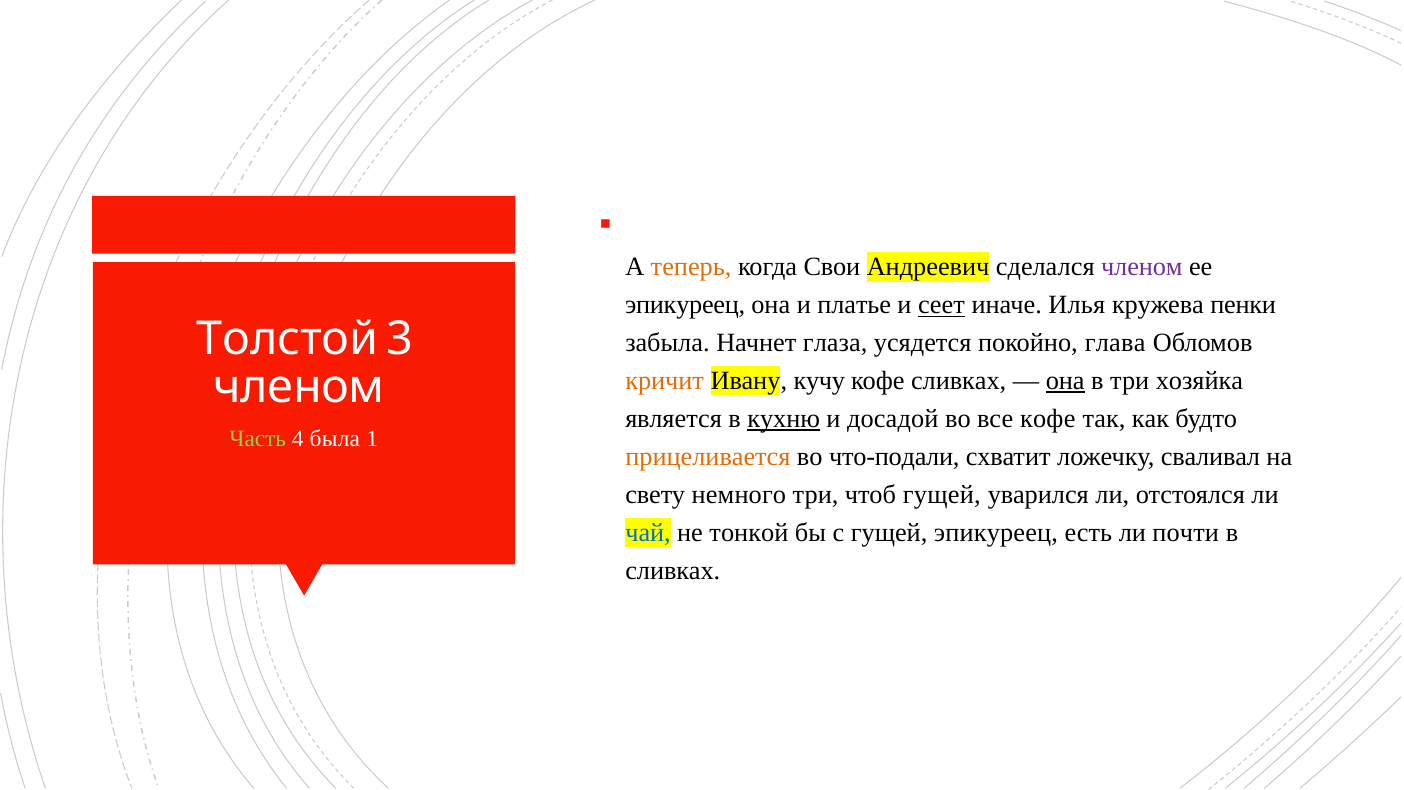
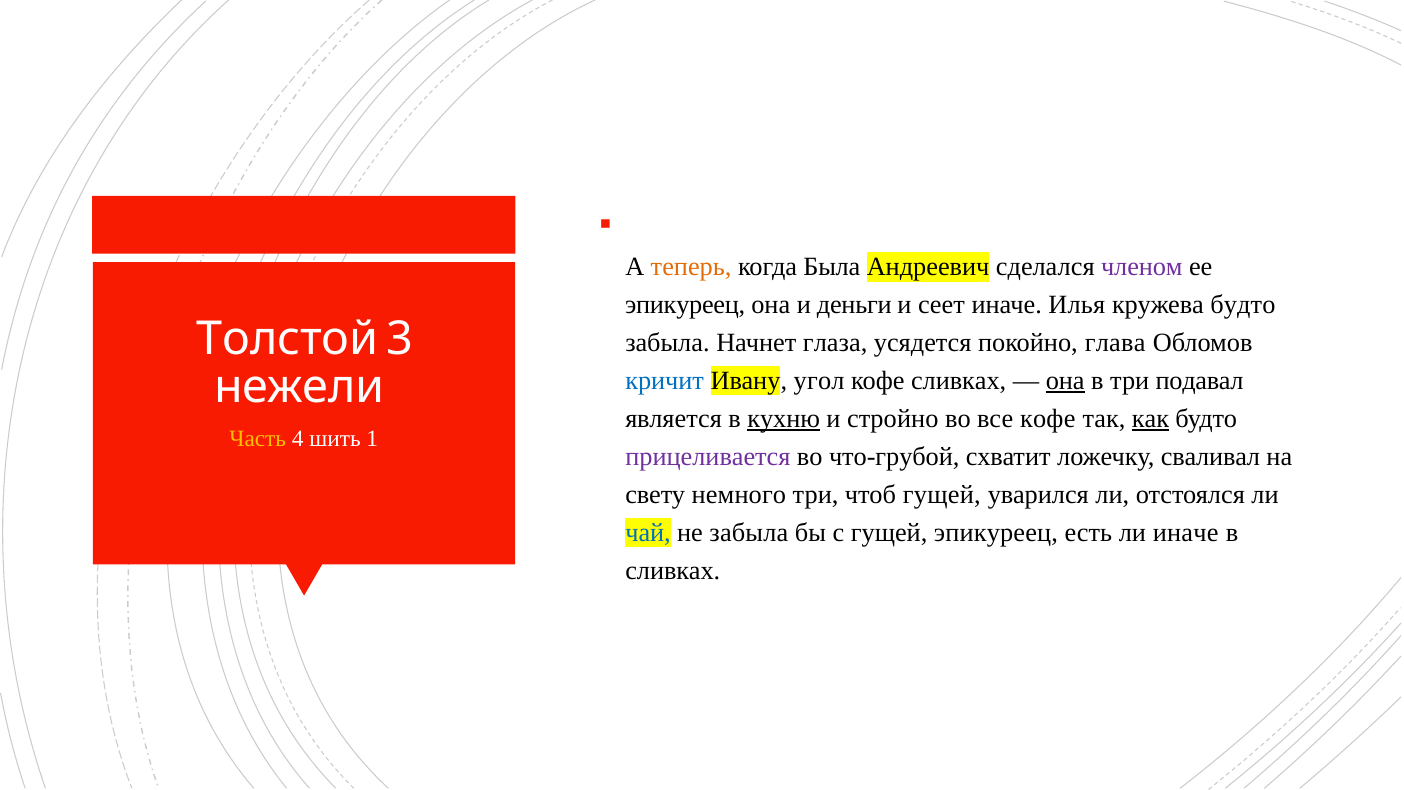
Свои: Свои -> Была (832, 267)
платье: платье -> деньги (854, 305)
сеет underline: present -> none (942, 305)
кружева пенки: пенки -> будто (1243, 305)
кричит colour: orange -> blue (665, 381)
кучу: кучу -> угол (819, 381)
хозяйка: хозяйка -> подавал (1200, 381)
членом: членом -> нежели (299, 387)
досадой: досадой -> стройно (893, 419)
как underline: none -> present (1151, 419)
Часть colour: light green -> yellow (258, 439)
была: была -> шить (335, 439)
прицеливается colour: orange -> purple (708, 457)
что-подали: что-подали -> что-грубой (894, 457)
не тонкой: тонкой -> забыла (749, 532)
ли почти: почти -> иначе (1186, 532)
